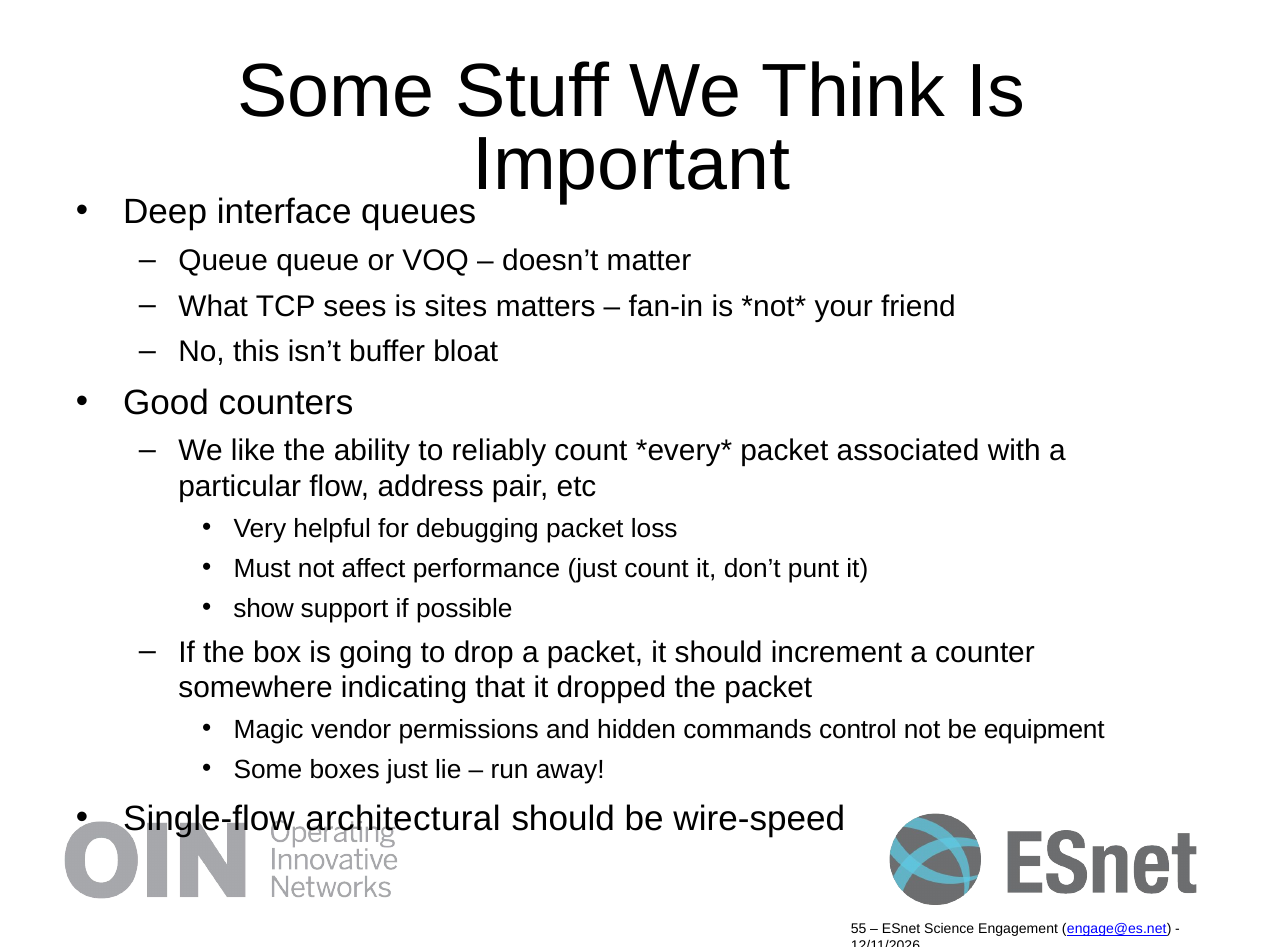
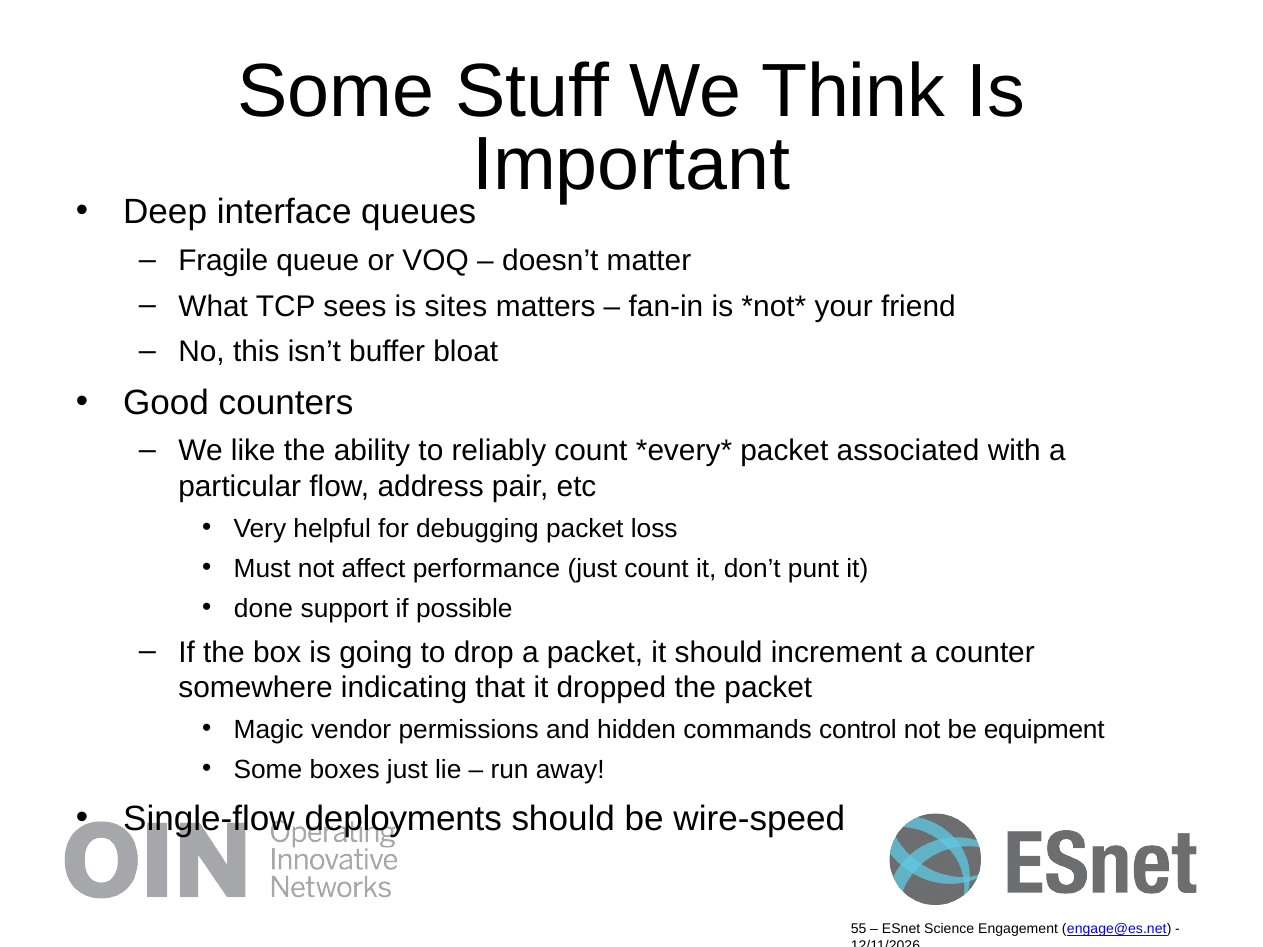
Queue: Queue -> Fragile (223, 261)
show: show -> done (263, 609)
architectural: architectural -> deployments (403, 819)
